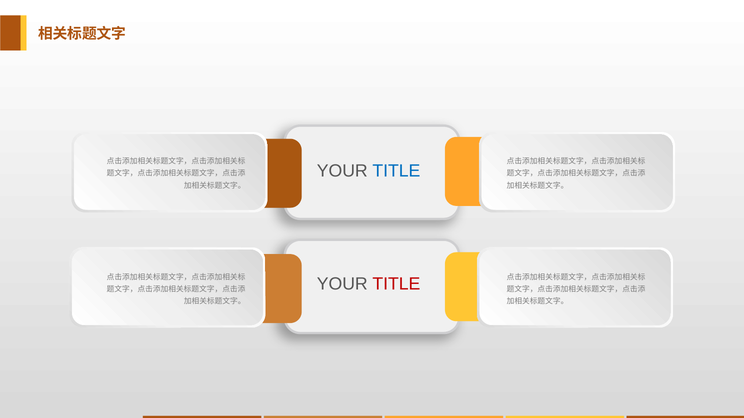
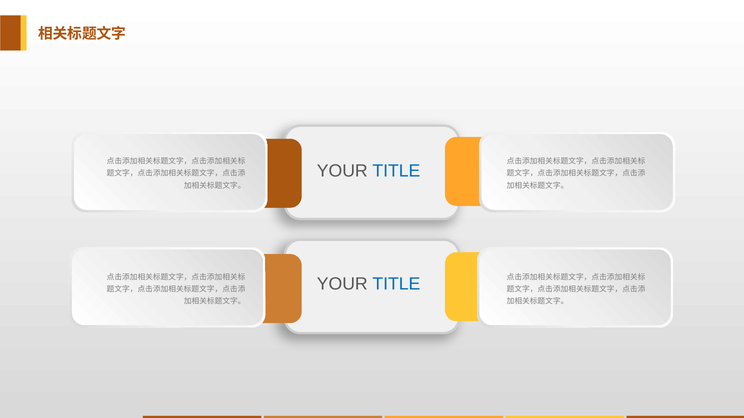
TITLE colour: red -> blue (396, 284)
